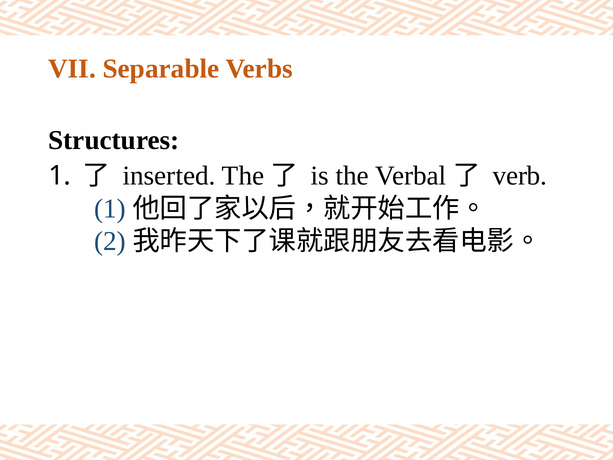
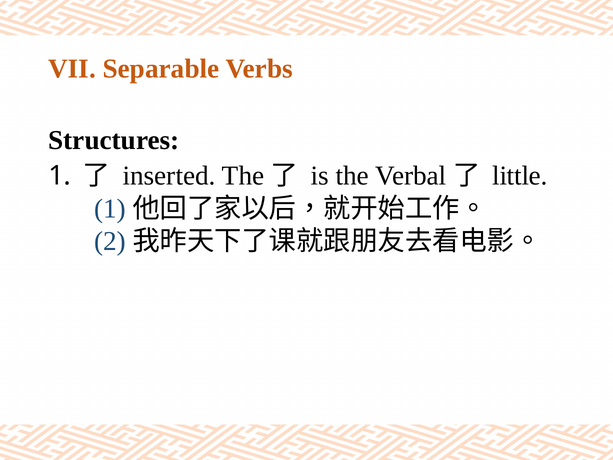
verb: verb -> little (520, 176)
